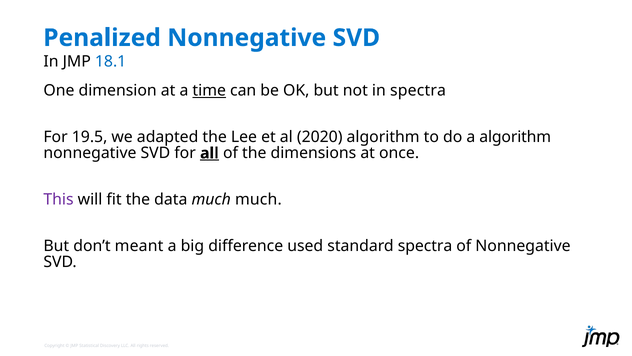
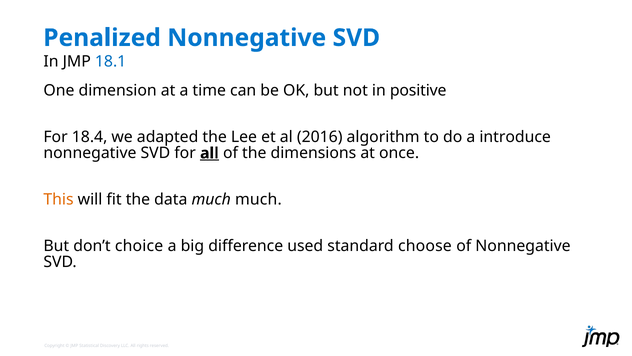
time underline: present -> none (209, 91)
in spectra: spectra -> positive (418, 91)
19.5: 19.5 -> 18.4 (90, 137)
2020: 2020 -> 2016 (320, 137)
a algorithm: algorithm -> introduce (515, 137)
This colour: purple -> orange (59, 199)
meant: meant -> choice (139, 246)
standard spectra: spectra -> choose (425, 246)
